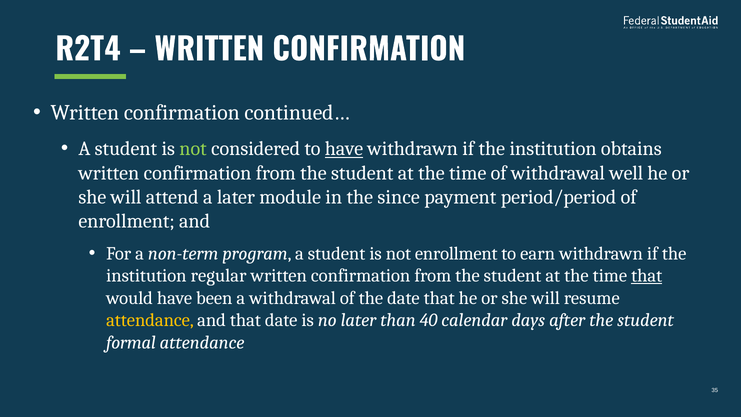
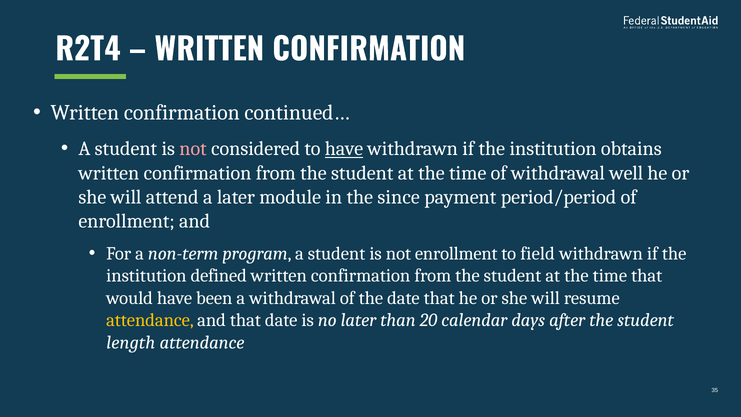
not colour: light green -> pink (193, 149)
earn: earn -> field (538, 253)
regular: regular -> defined (219, 276)
that underline: present -> none (647, 276)
40: 40 -> 20 (428, 320)
formal: formal -> length (131, 342)
